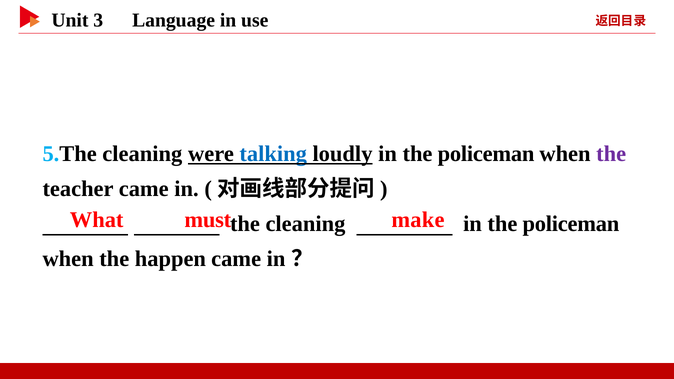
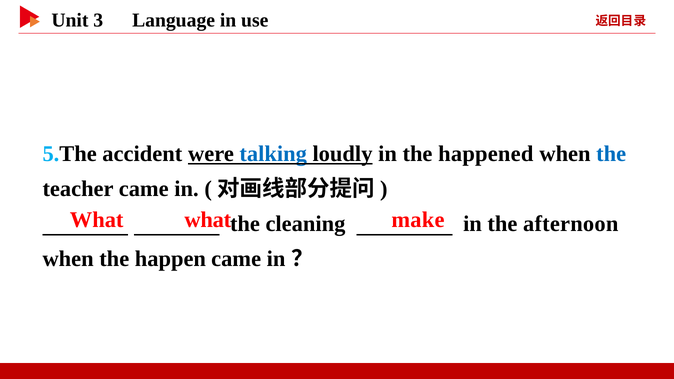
5.The cleaning: cleaning -> accident (142, 154)
loudly in the policeman: policeman -> happened (486, 154)
the colour: purple -> blue (611, 154)
What must: must -> what (208, 220)
policeman: policeman -> afternoon (571, 224)
